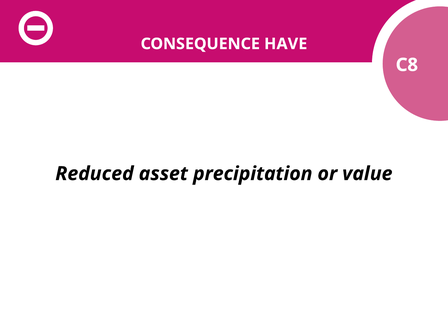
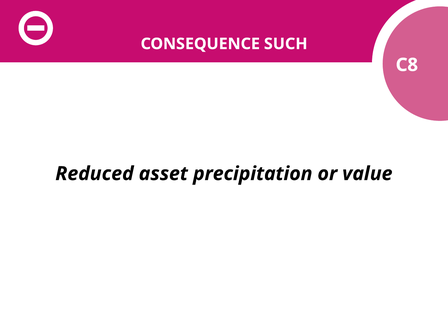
HAVE: HAVE -> SUCH (286, 44)
